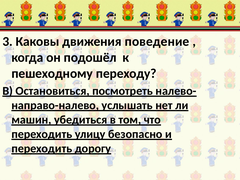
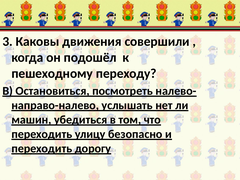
поведение: поведение -> совершили (157, 42)
